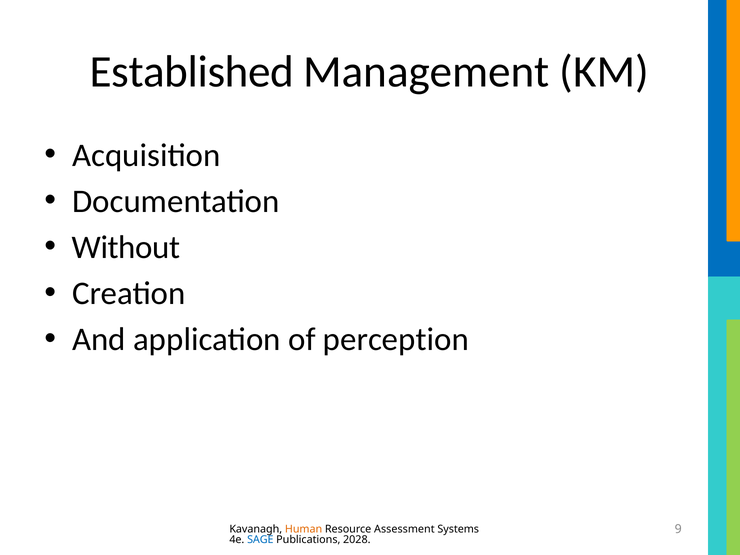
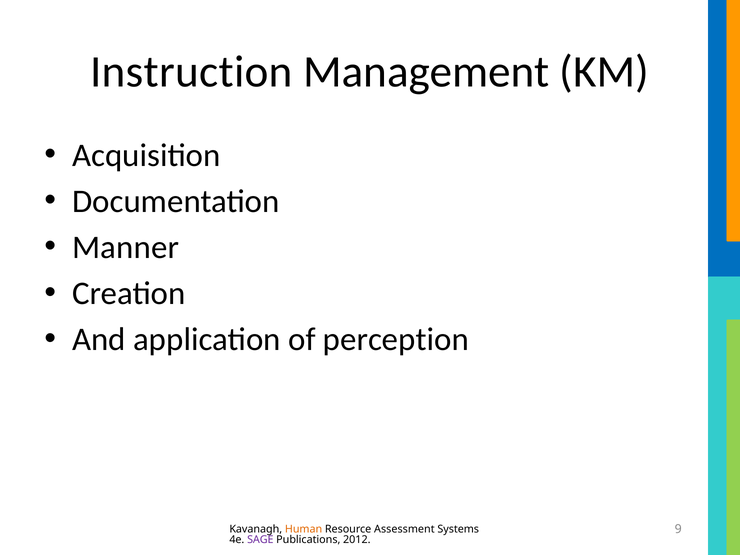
Established: Established -> Instruction (191, 72)
Without: Without -> Manner (126, 247)
SAGE colour: blue -> purple (260, 540)
2028: 2028 -> 2012 (357, 540)
